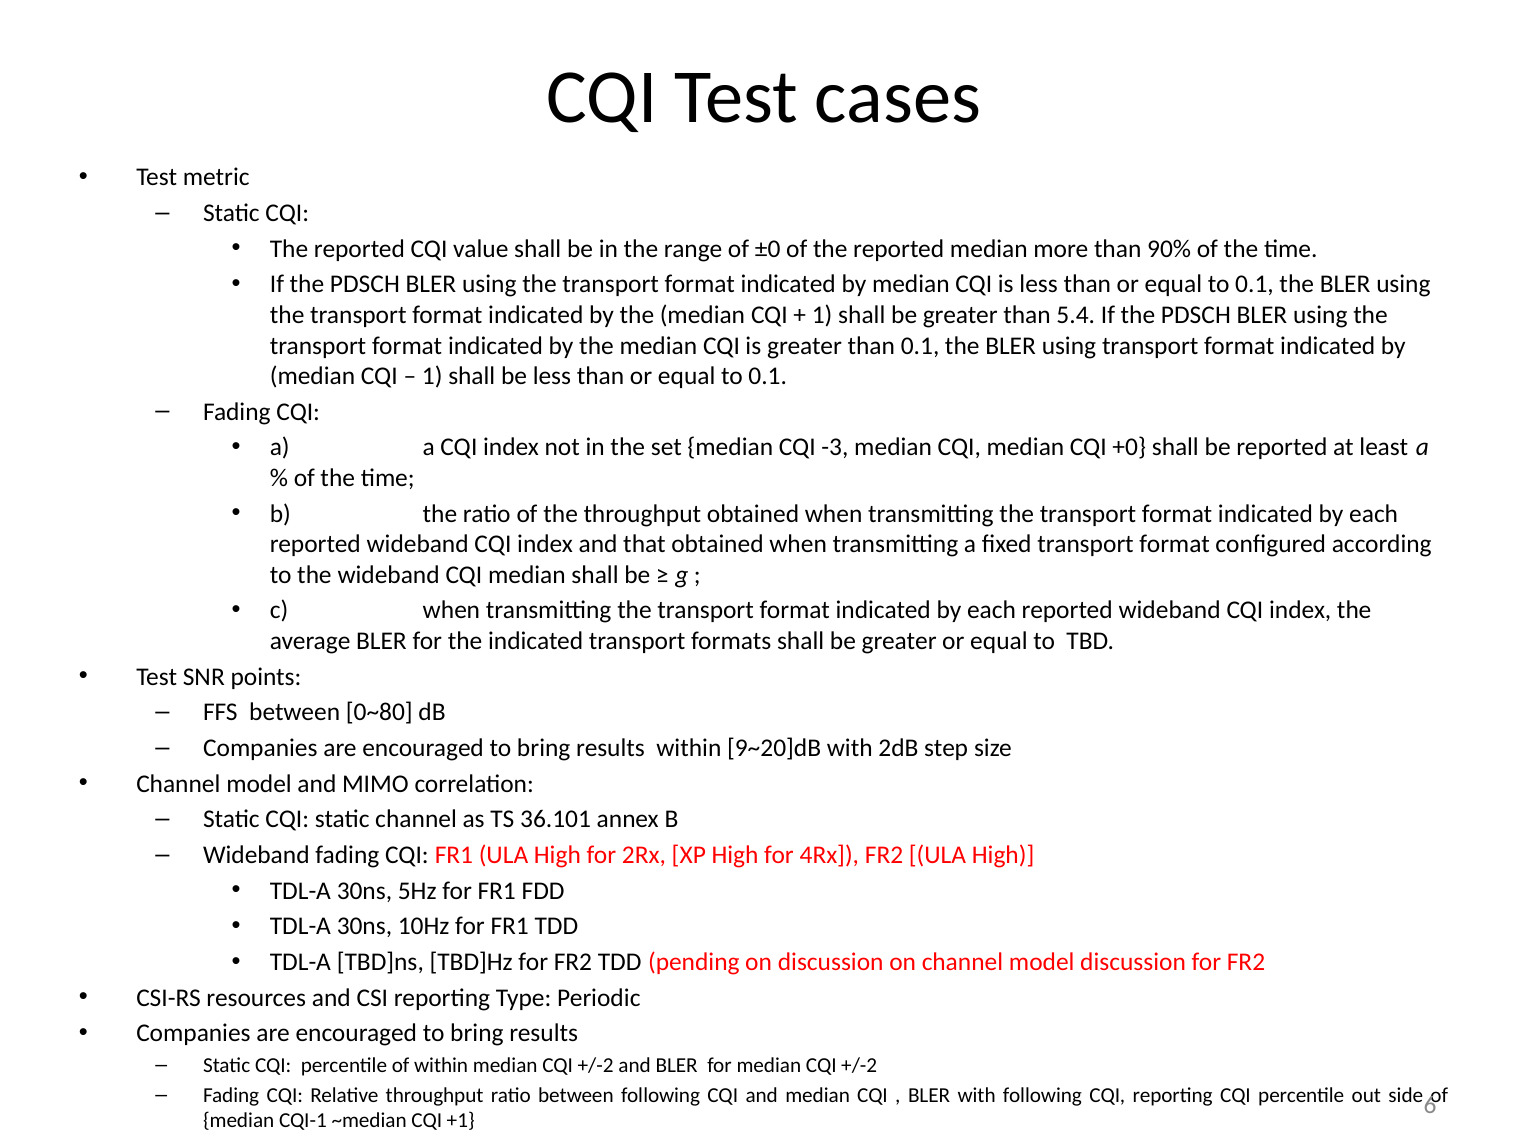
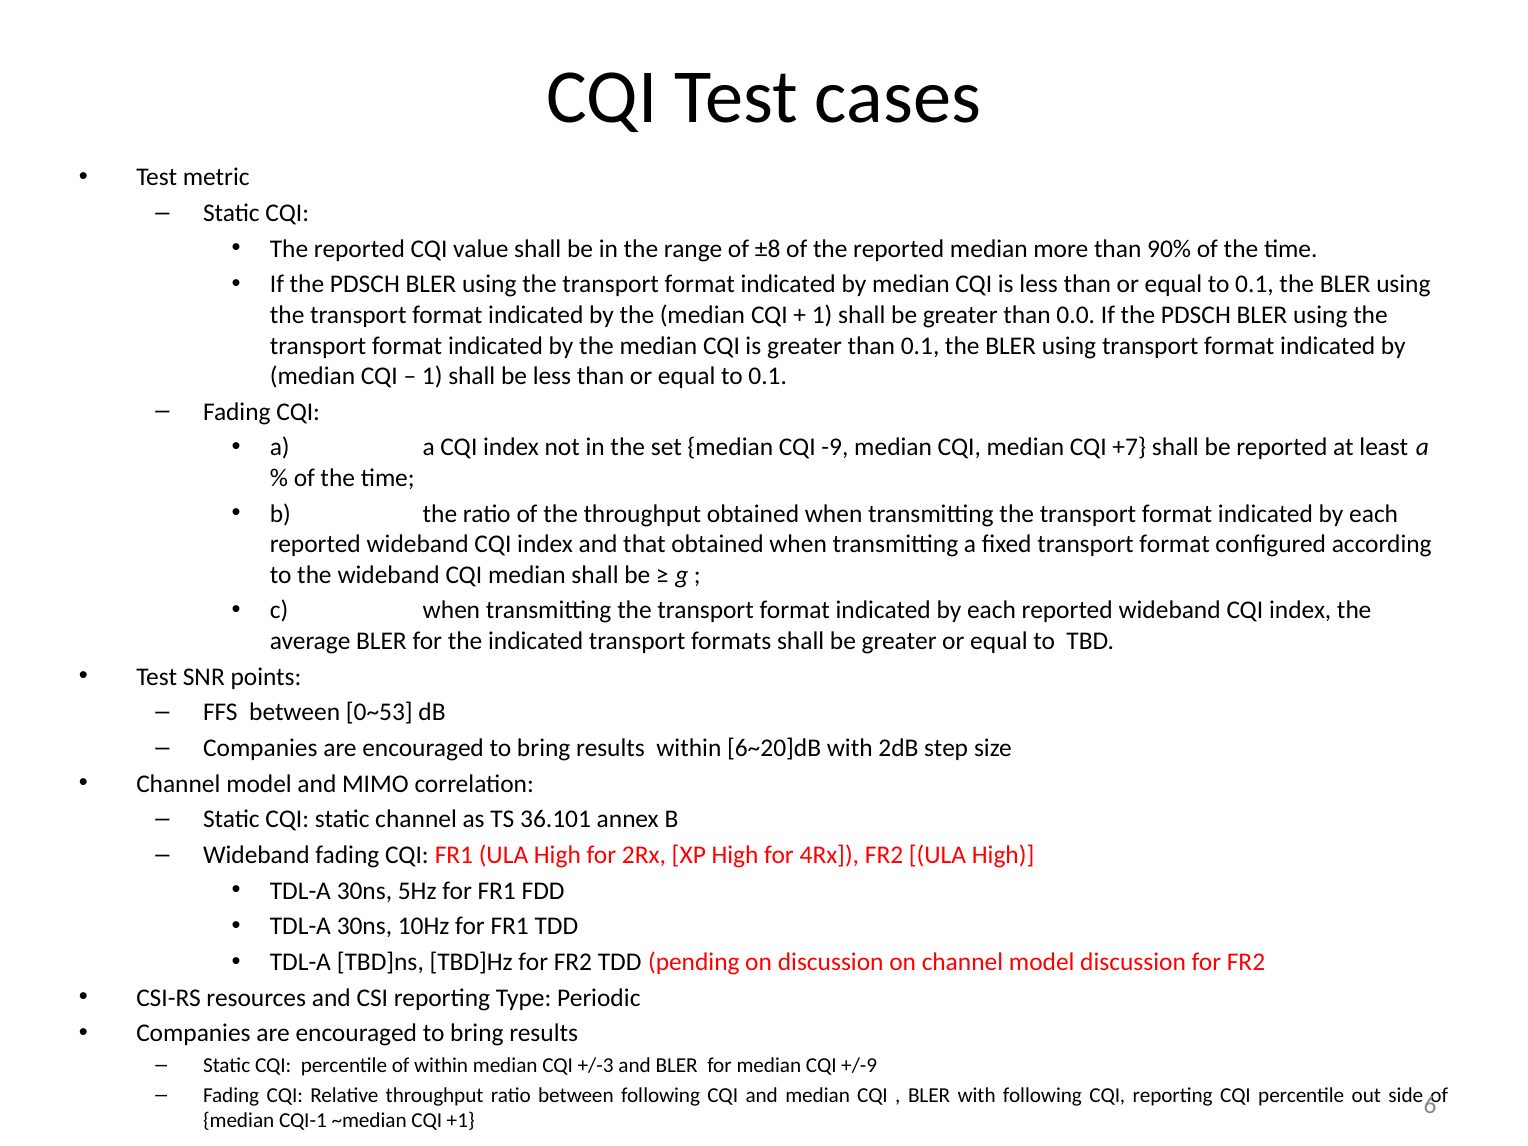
±0: ±0 -> ±8 (768, 249)
5.4: 5.4 -> 0.0 (1076, 315)
-3: -3 -> -9 (835, 448)
+0: +0 -> +7 (1129, 448)
0~80: 0~80 -> 0~53 (379, 712)
9~20]dB: 9~20]dB -> 6~20]dB (774, 748)
within median CQI +/-2: +/-2 -> +/-3 (596, 1066)
for median CQI +/-2: +/-2 -> +/-9 (859, 1066)
